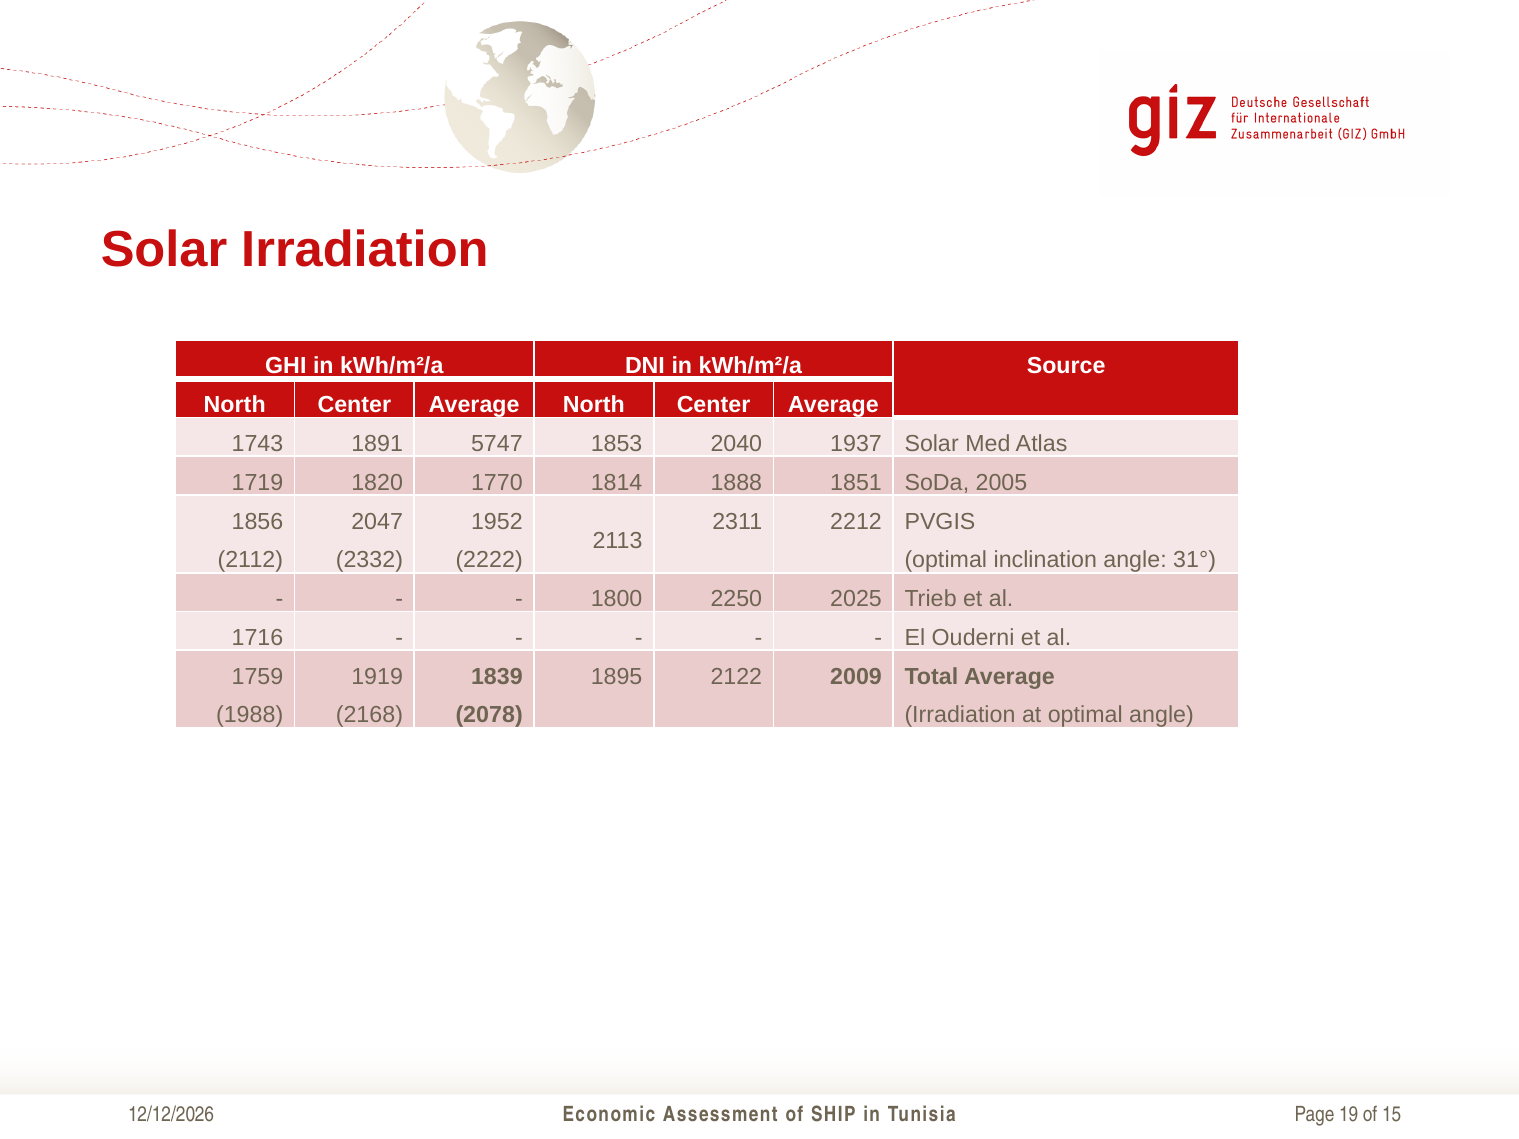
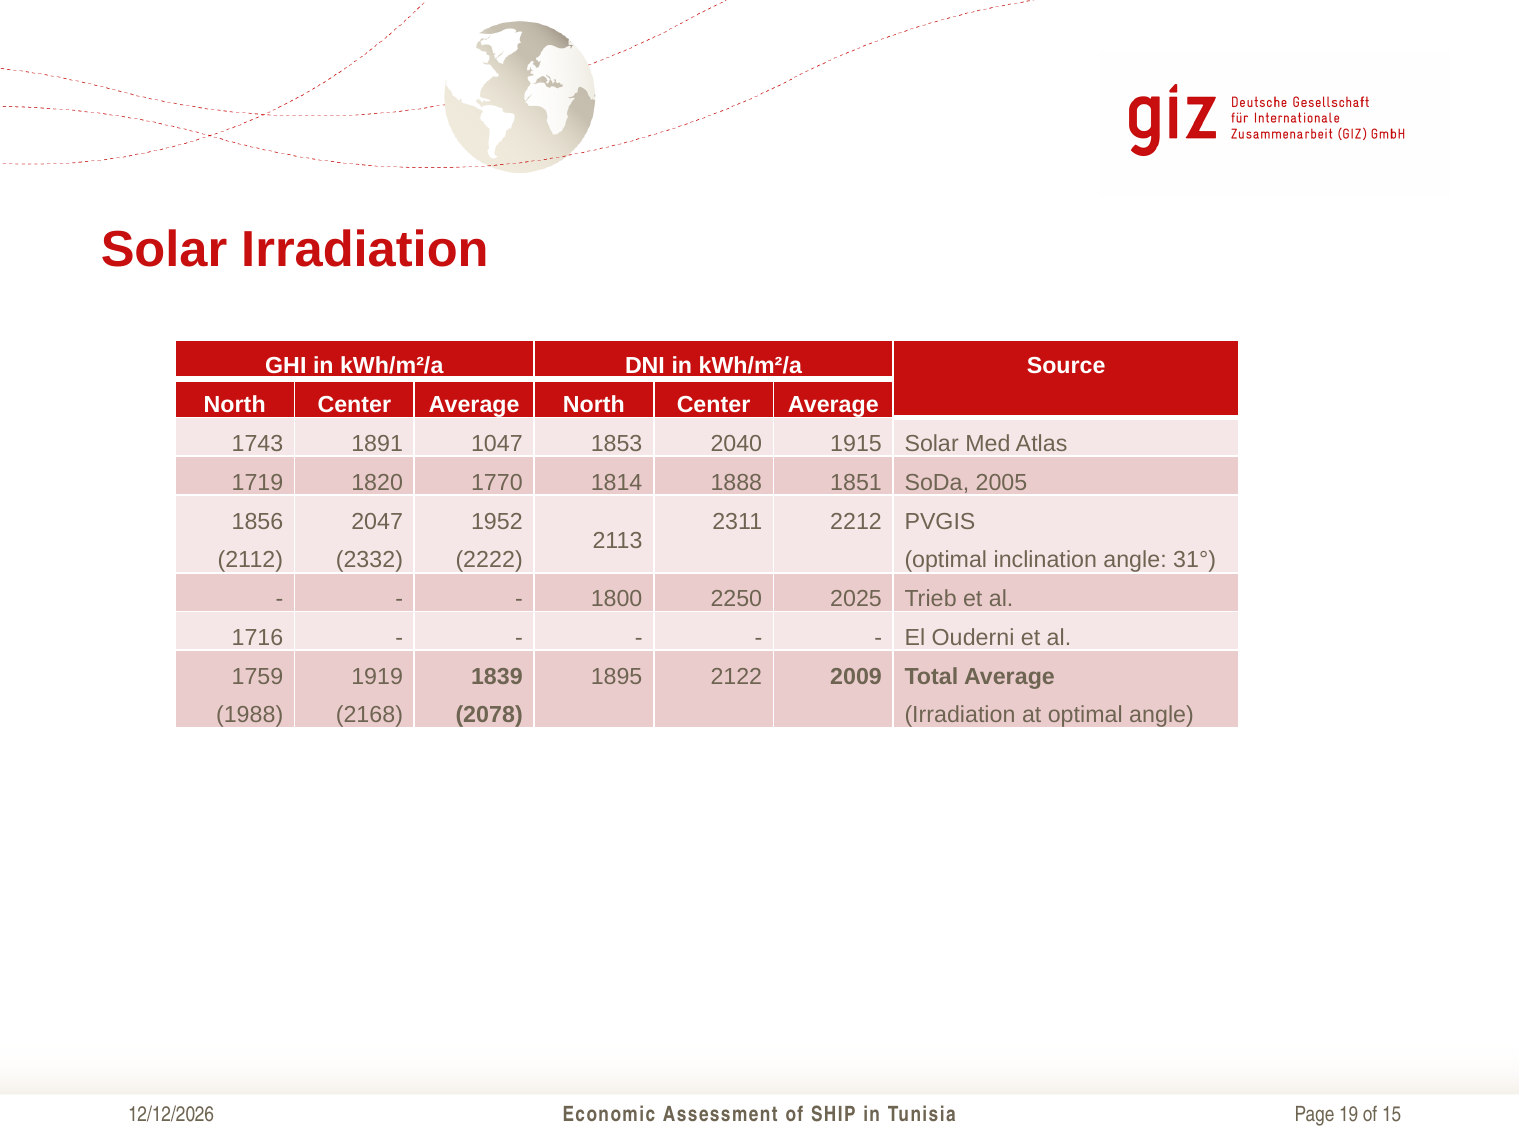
5747: 5747 -> 1047 (497, 444)
1937: 1937 -> 1915 (856, 444)
